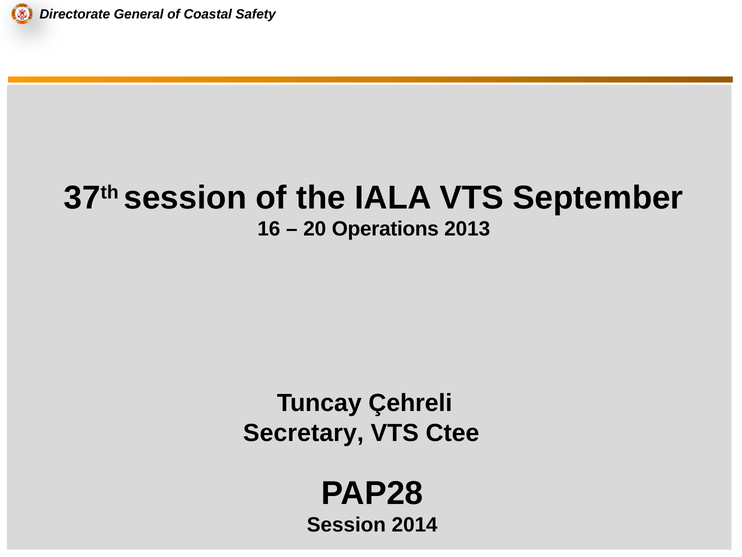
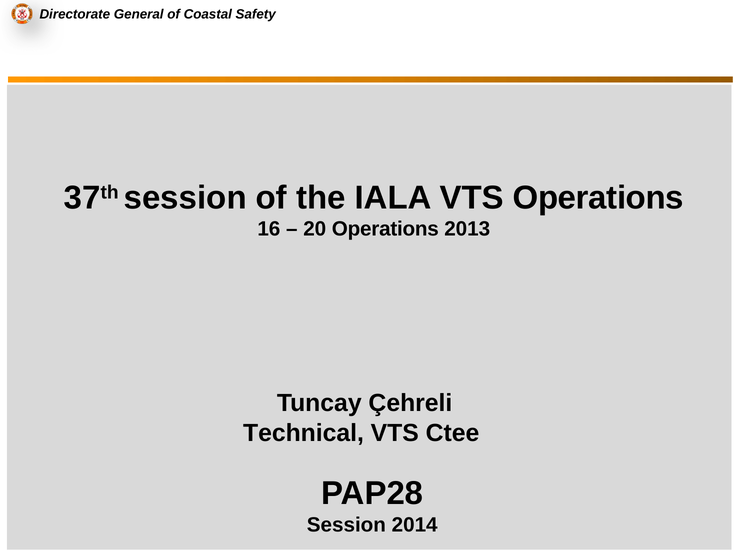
VTS September: September -> Operations (598, 197)
Secretary: Secretary -> Technical (303, 432)
